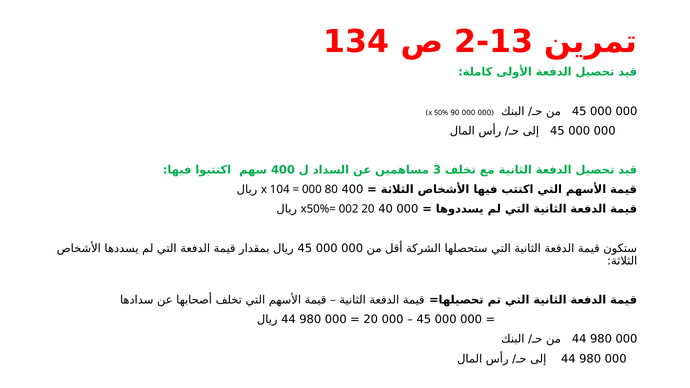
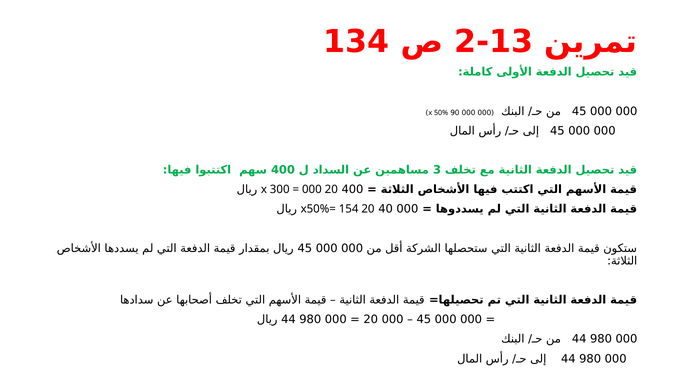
104: 104 -> 300 (280, 190)
80: 80 -> 20 (331, 190)
002: 002 -> 154 (349, 209)
